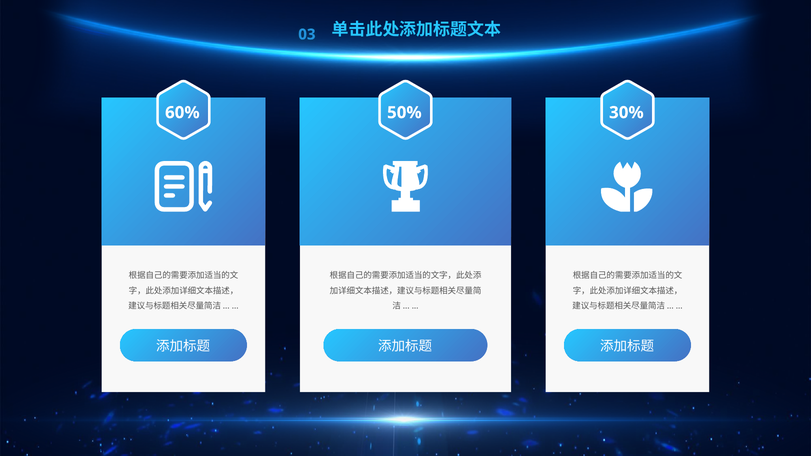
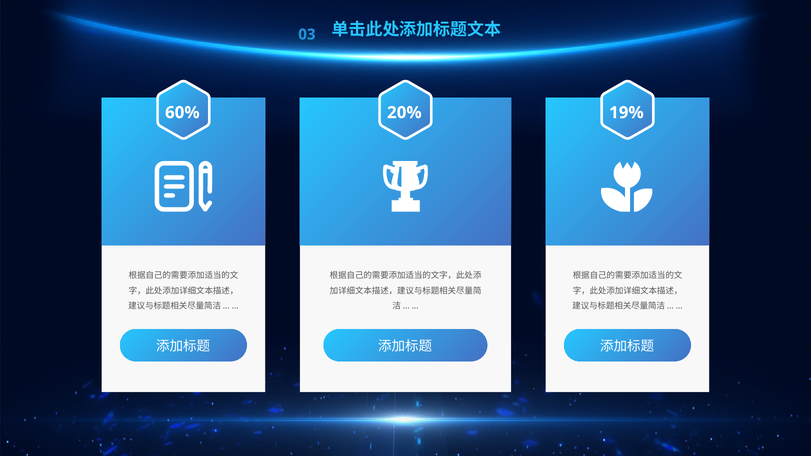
50%: 50% -> 20% (404, 113)
30%: 30% -> 19% (626, 113)
